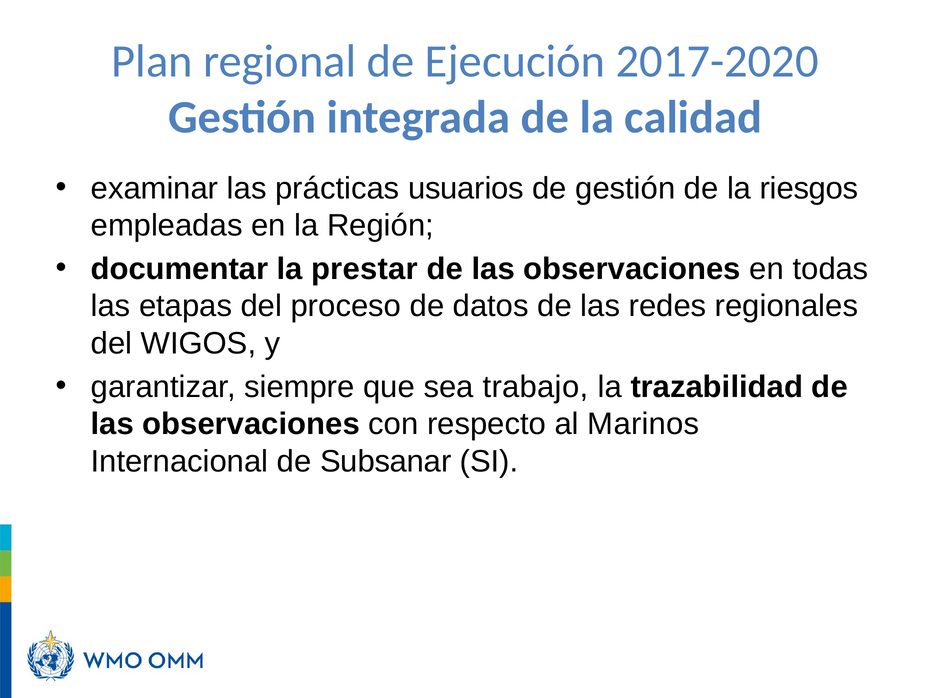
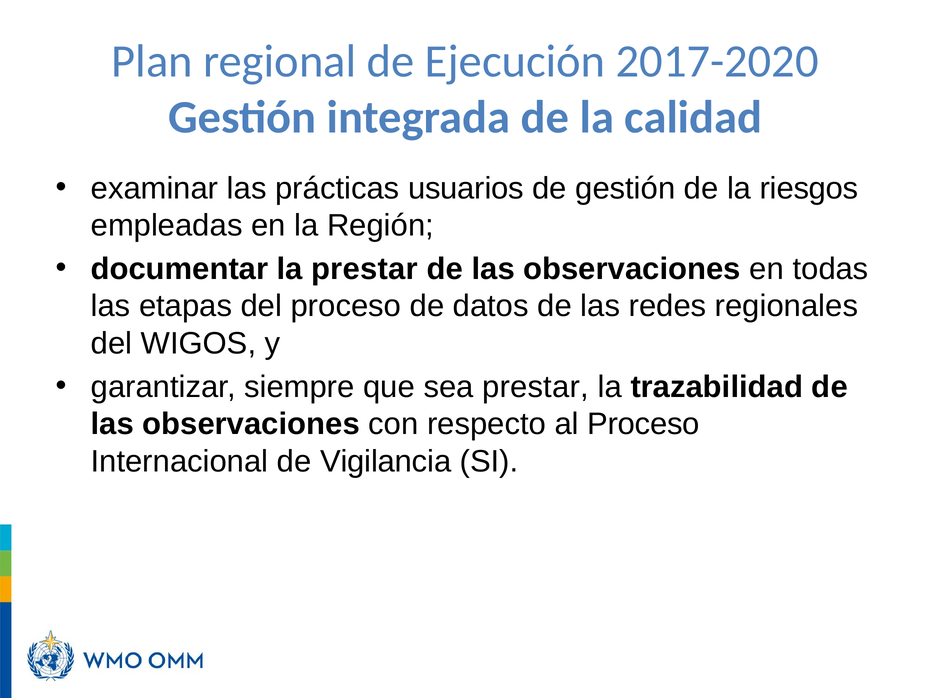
sea trabajo: trabajo -> prestar (536, 387)
al Marinos: Marinos -> Proceso (644, 424)
Subsanar: Subsanar -> Vigilancia (386, 461)
